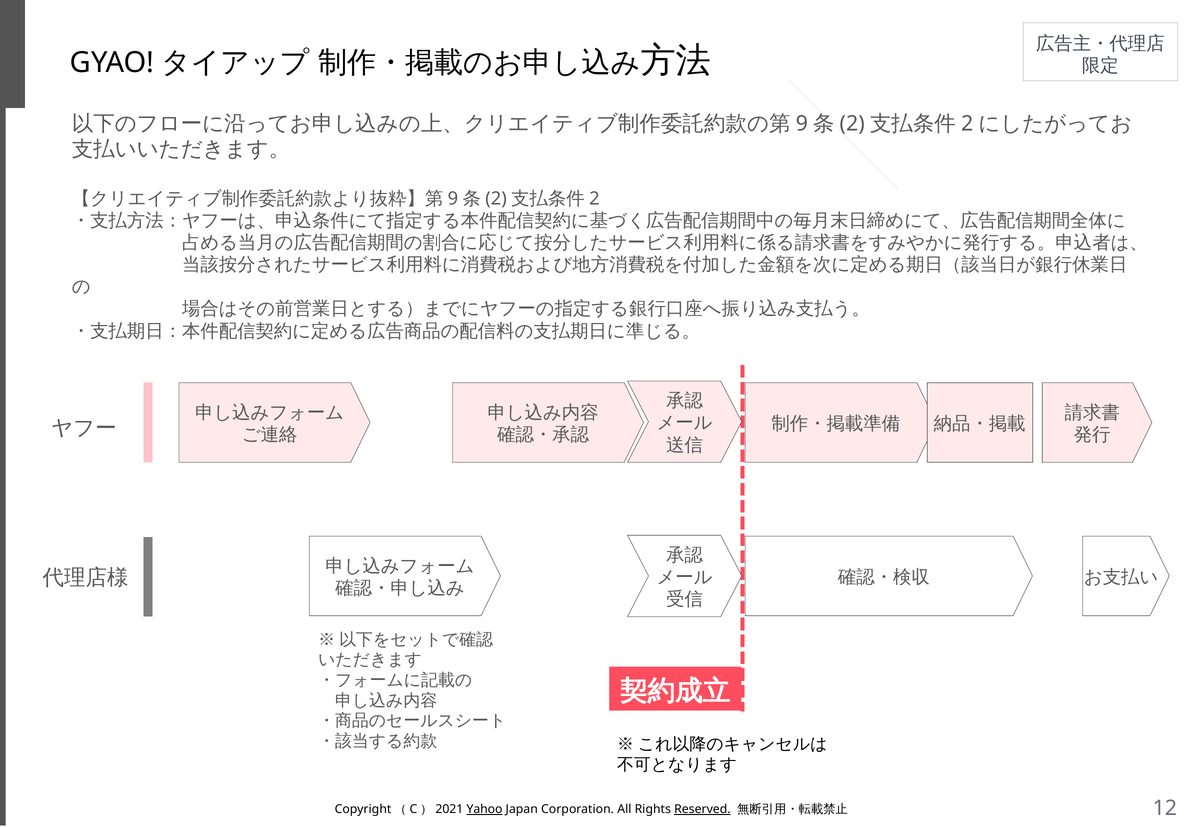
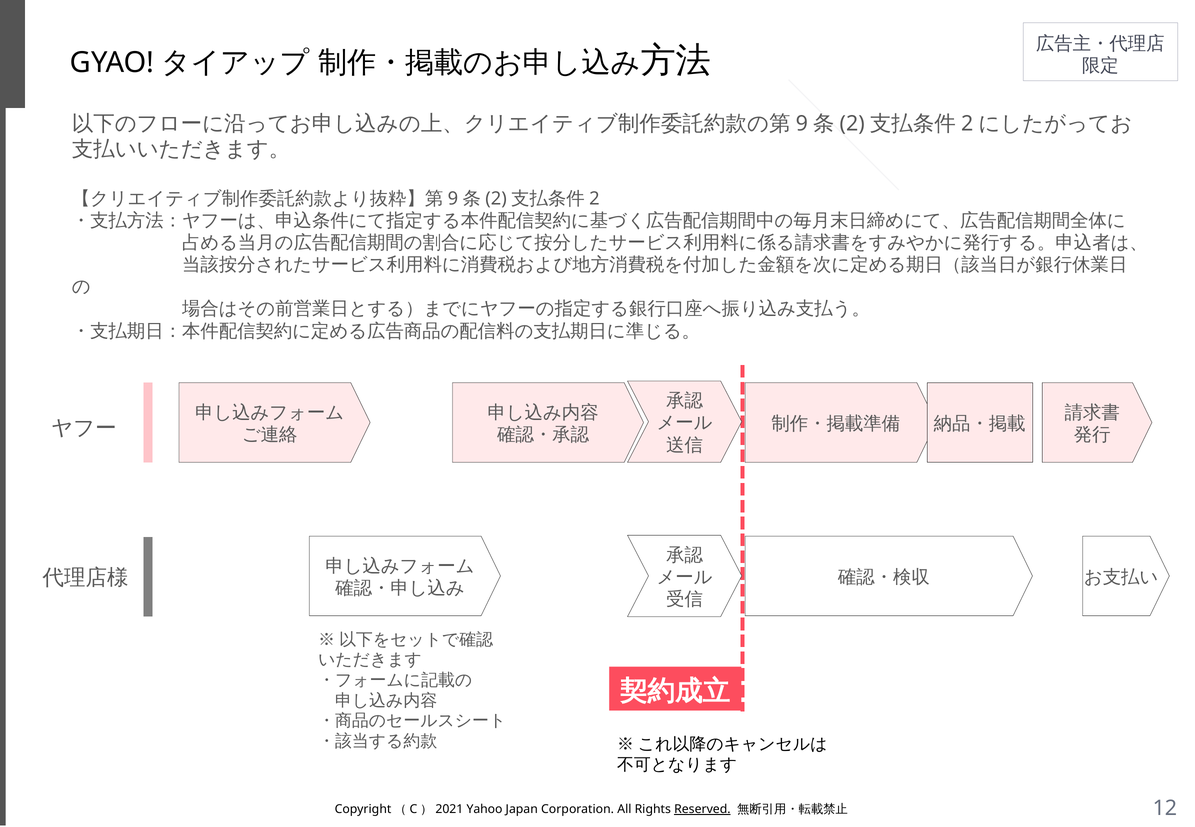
Yahoo underline: present -> none (485, 809)
